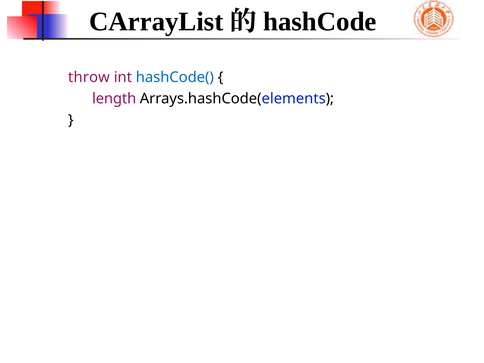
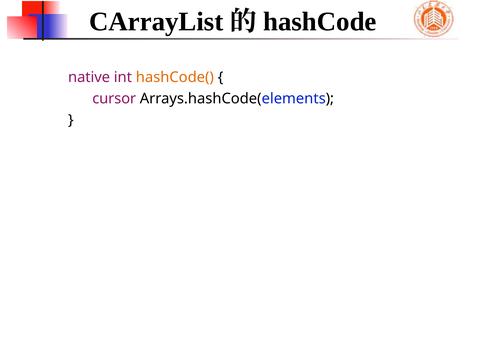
throw: throw -> native (89, 77)
hashCode( colour: blue -> orange (175, 77)
length: length -> cursor (114, 99)
